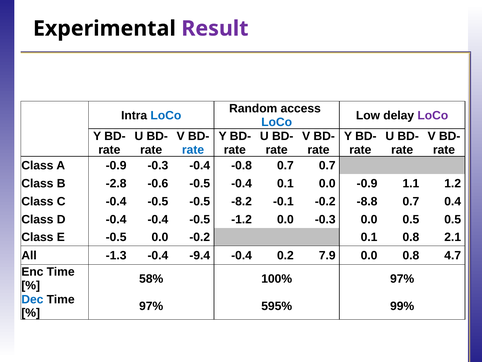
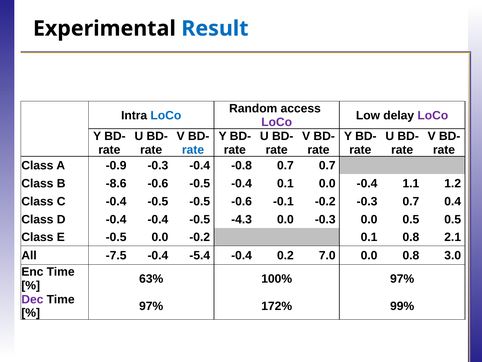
Result colour: purple -> blue (215, 28)
LoCo colour: blue -> purple (277, 122)
-2.8: -2.8 -> -8.6 (116, 183)
0.0 -0.9: -0.9 -> -0.4 (367, 183)
-0.5 -8.2: -8.2 -> -0.6 (242, 201)
-0.2 -8.8: -8.8 -> -0.3 (367, 201)
-1.2: -1.2 -> -4.3 (242, 219)
-1.3: -1.3 -> -7.5 (116, 255)
-9.4: -9.4 -> -5.4 (200, 255)
7.9: 7.9 -> 7.0 (327, 255)
4.7: 4.7 -> 3.0 (453, 255)
58%: 58% -> 63% (151, 278)
Dec colour: blue -> purple (32, 299)
595%: 595% -> 172% (277, 306)
